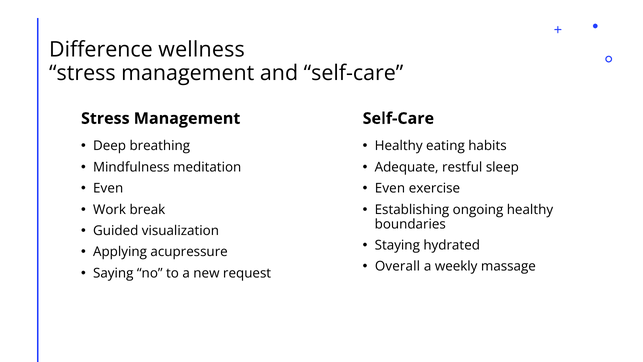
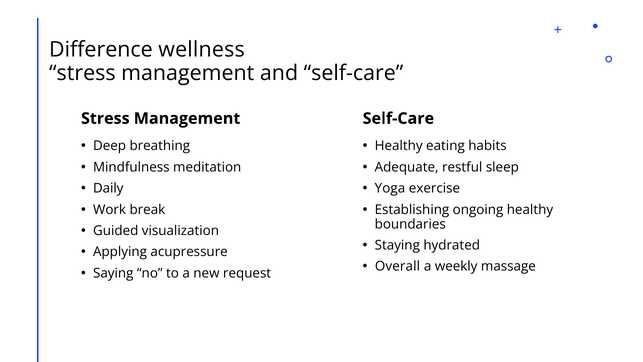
Even: Even -> Daily (108, 188)
Even: Even -> Yoga (390, 188)
